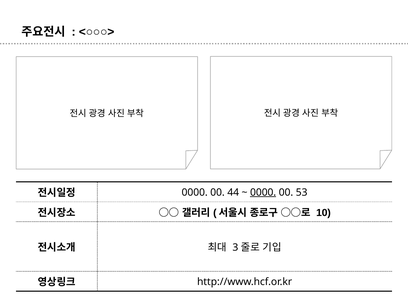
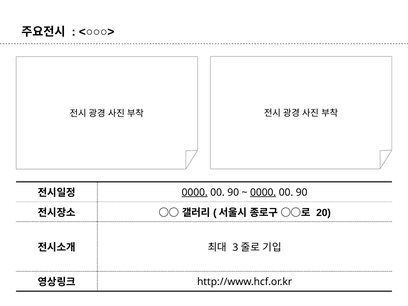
0000 underline: none -> present (195, 192)
44: 44 -> 90 (233, 192)
53: 53 -> 90 (302, 192)
10: 10 -> 20 (324, 213)
